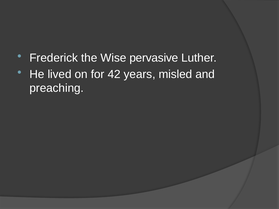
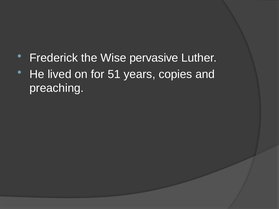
42: 42 -> 51 (114, 74)
misled: misled -> copies (175, 74)
